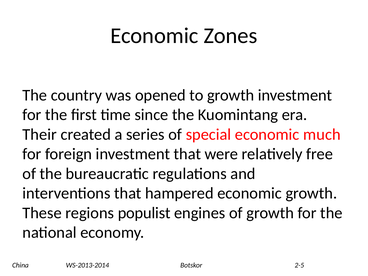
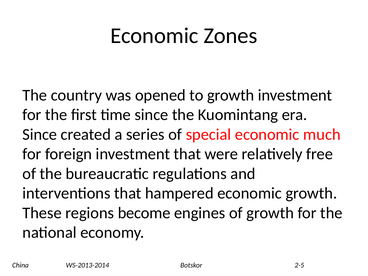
Their: Their -> Since (40, 134)
populist: populist -> become (144, 213)
